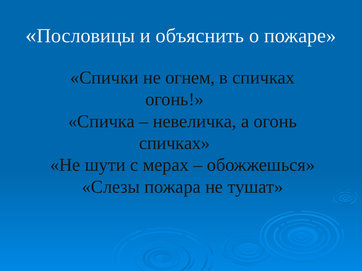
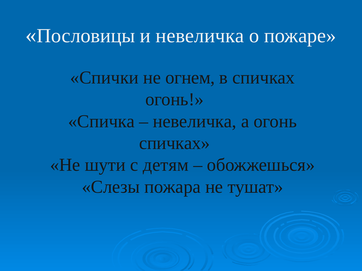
и объяснить: объяснить -> невеличка (200, 36)
мерах: мерах -> детям (166, 165)
